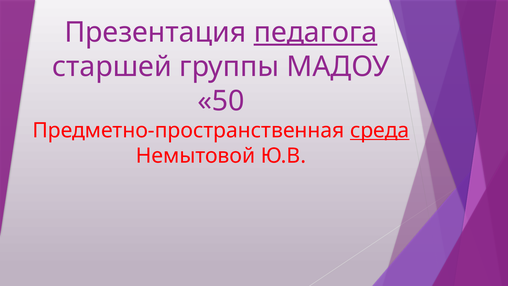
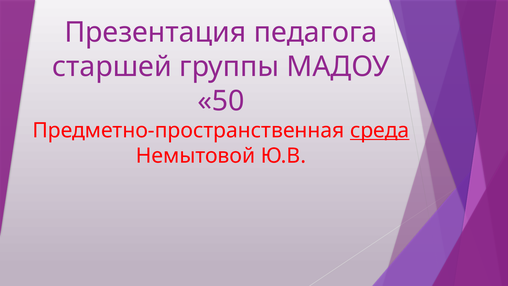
педагога underline: present -> none (316, 32)
